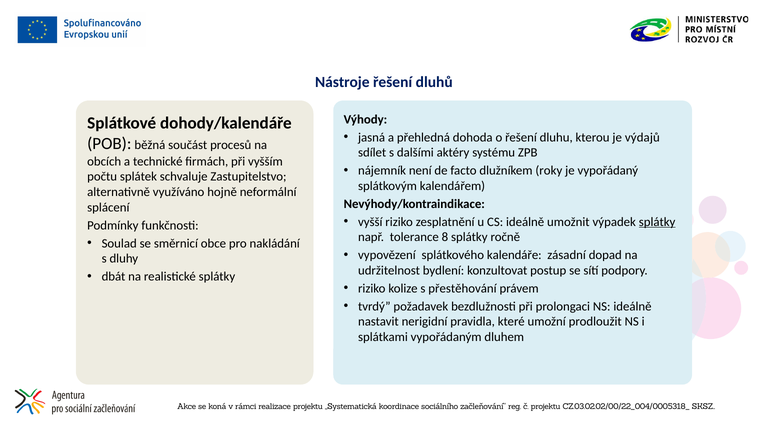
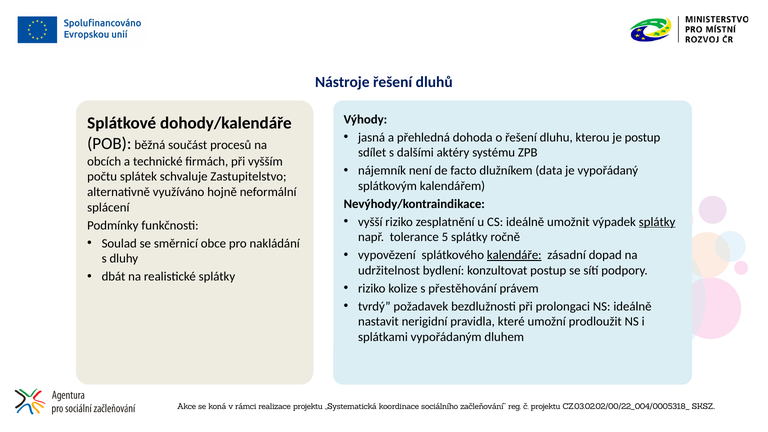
je výdajů: výdajů -> postup (643, 137)
roky: roky -> data (549, 171)
8: 8 -> 5 (445, 237)
kalendáře underline: none -> present (514, 255)
